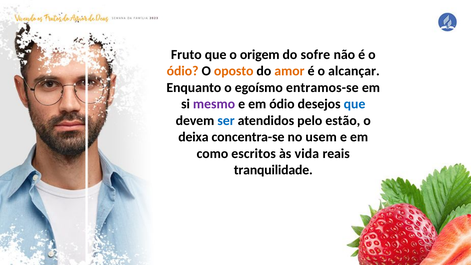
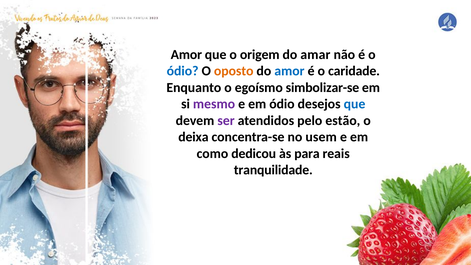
Fruto: Fruto -> Amor (186, 55)
sofre: sofre -> amar (315, 55)
ódio colour: orange -> blue (183, 71)
amor colour: orange -> blue (289, 71)
alcançar: alcançar -> caridade (354, 71)
entramos-se: entramos-se -> simbolizar-se (322, 88)
ser colour: blue -> purple (226, 121)
escritos: escritos -> dedicou (254, 154)
vida: vida -> para (307, 154)
